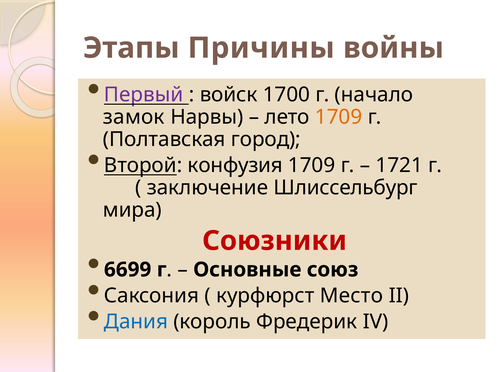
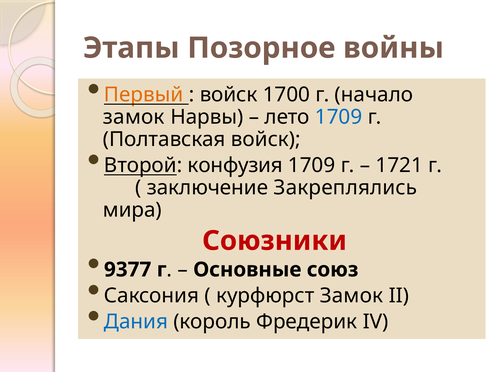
Причины: Причины -> Позорное (261, 48)
Первый colour: purple -> orange (144, 95)
1709 colour: orange -> blue (339, 117)
Полтавская город: город -> войск (266, 140)
Шлиссельбург: Шлиссельбург -> Закреплялись (345, 188)
6699: 6699 -> 9377 (128, 270)
курфюрст Место: Место -> Замок (351, 296)
